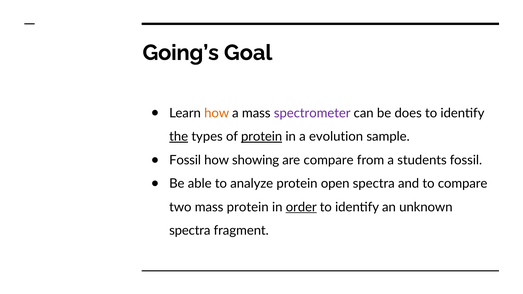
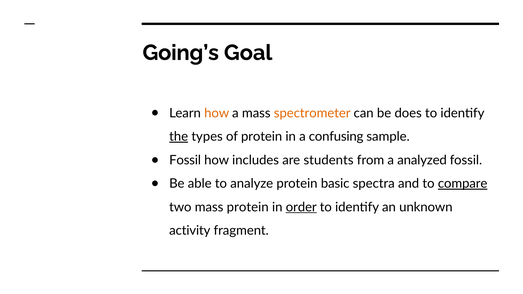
spectrometer colour: purple -> orange (312, 113)
protein underline: present -> none (262, 137)
evolution: evolution -> confusing (336, 137)
showing: showing -> includes (256, 160)
are compare: compare -> students (329, 160)
students: students -> analyzed (422, 160)
open: open -> basic (335, 184)
compare underline: none -> present (463, 184)
spectra: spectra -> activity (190, 231)
